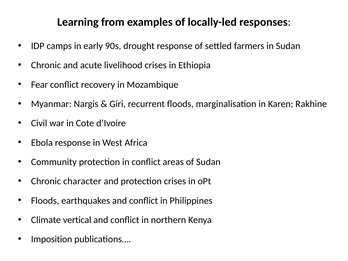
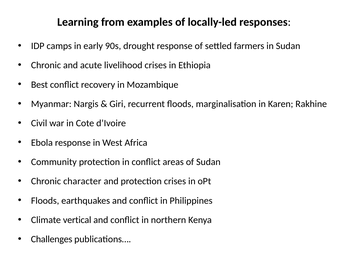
Fear: Fear -> Best (39, 85)
Imposition: Imposition -> Challenges (52, 239)
